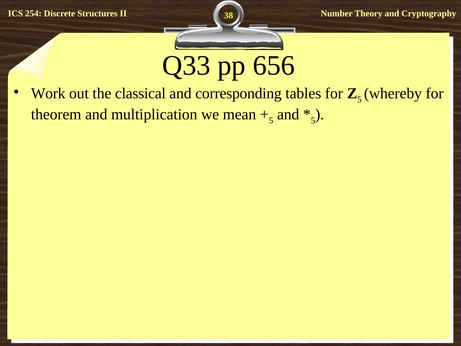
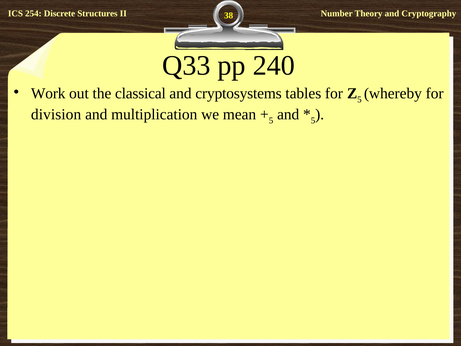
656: 656 -> 240 (274, 66)
corresponding: corresponding -> cryptosystems (239, 93)
theorem: theorem -> division (56, 114)
